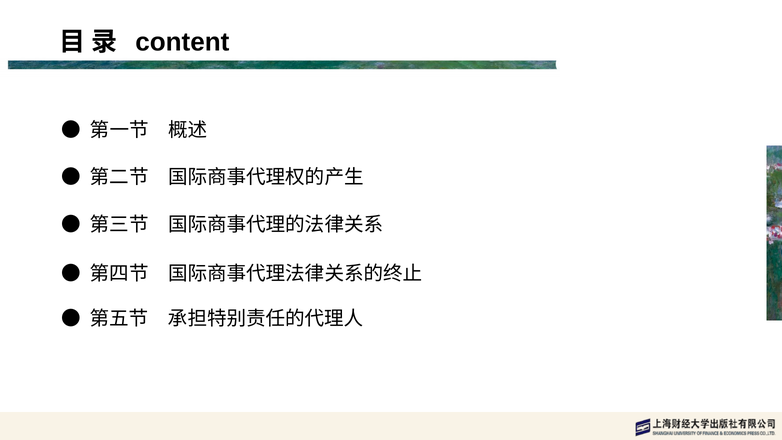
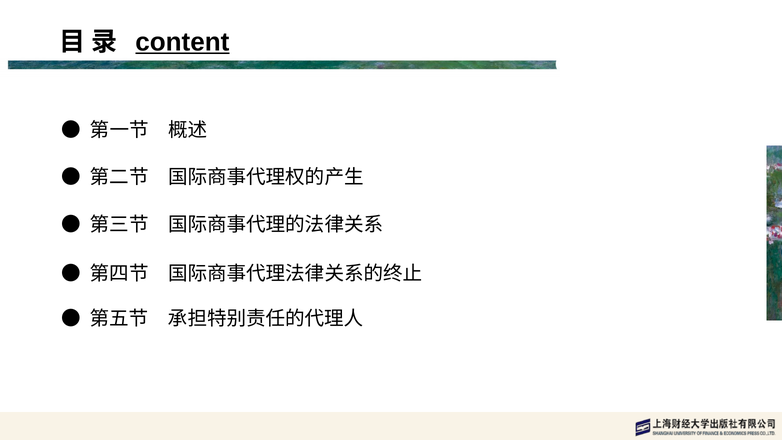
content underline: none -> present (182, 42)
